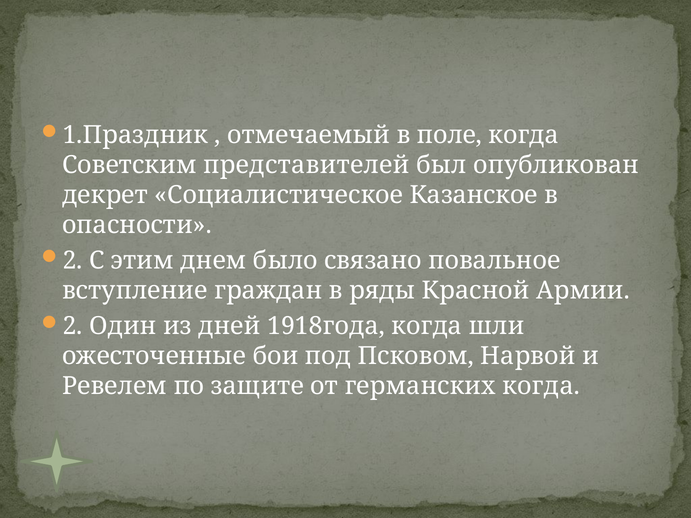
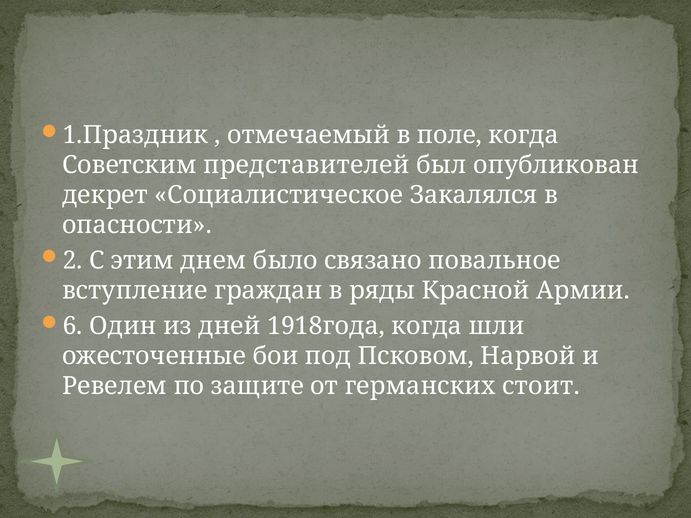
Казанское: Казанское -> Закалялся (474, 195)
2: 2 -> 6 (73, 326)
германских когда: когда -> стоит (541, 386)
